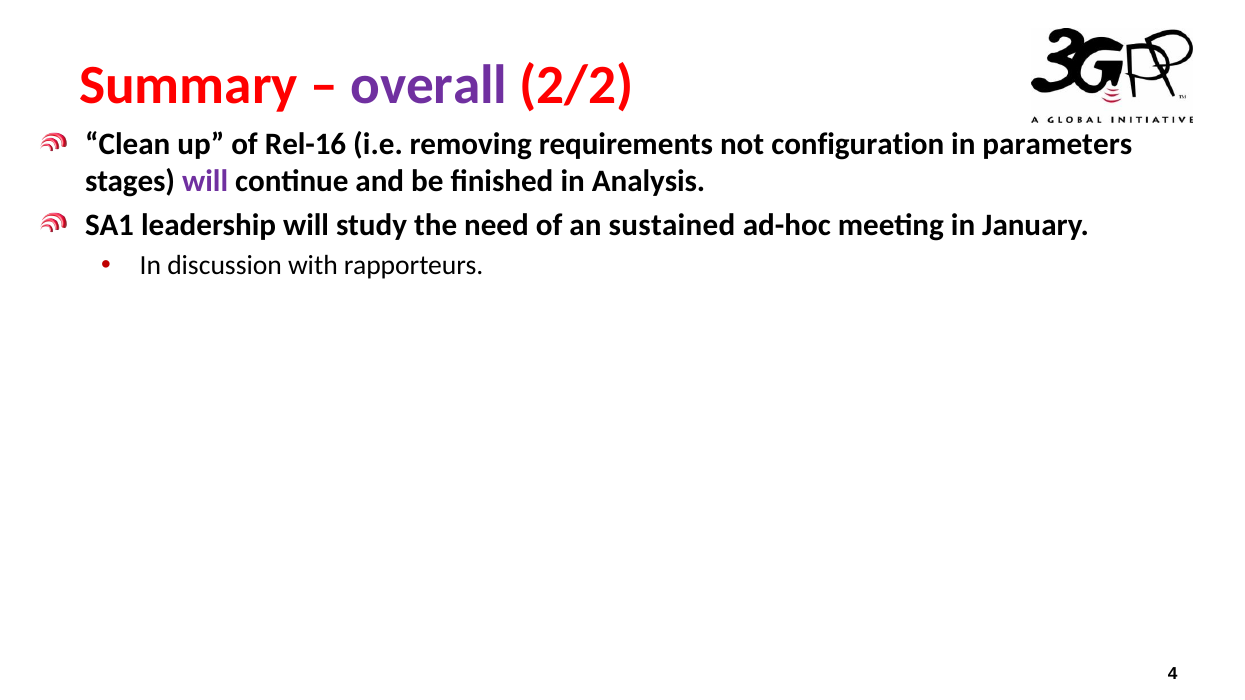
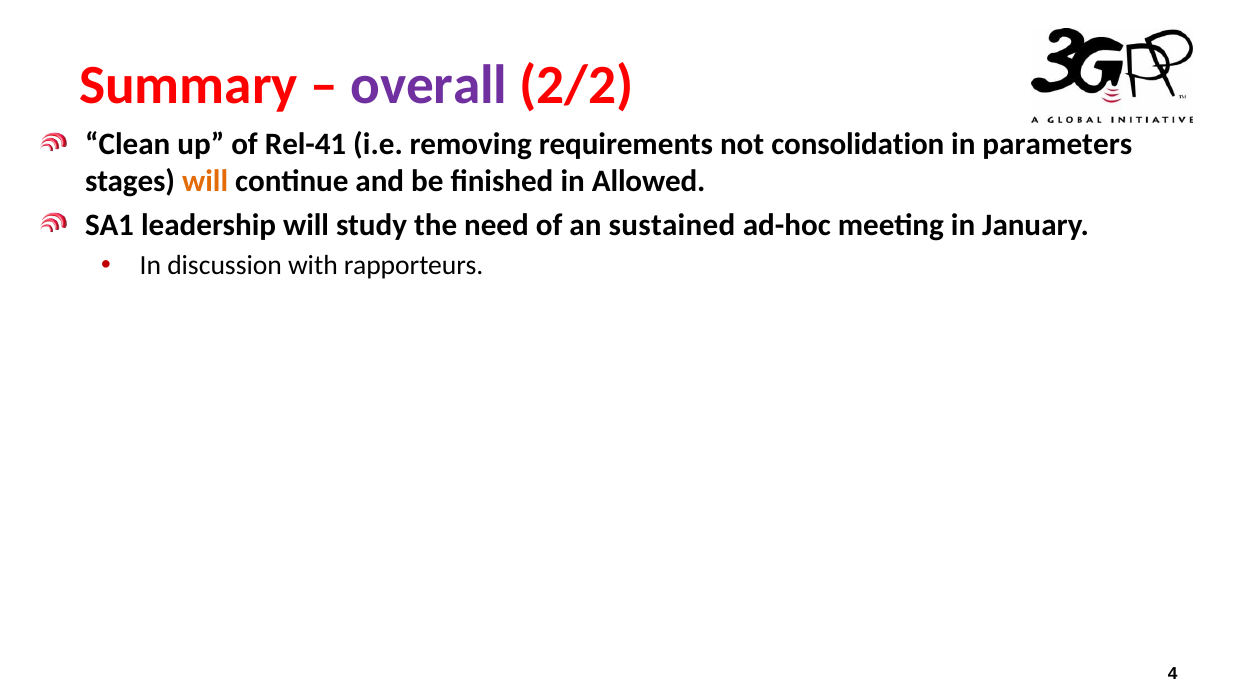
Rel-16: Rel-16 -> Rel-41 (306, 144)
configuration: configuration -> consolidation (858, 144)
will colour: purple -> orange (205, 182)
Analysis: Analysis -> Allowed (649, 182)
